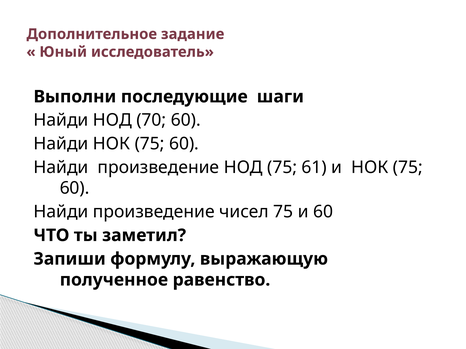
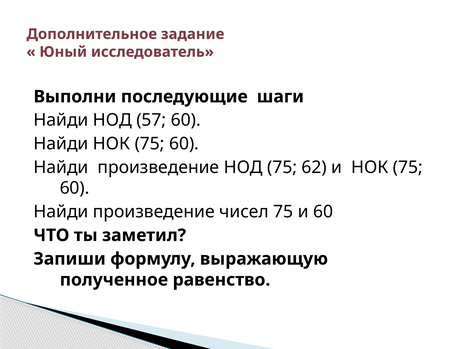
70: 70 -> 57 (151, 120)
61: 61 -> 62 (314, 168)
